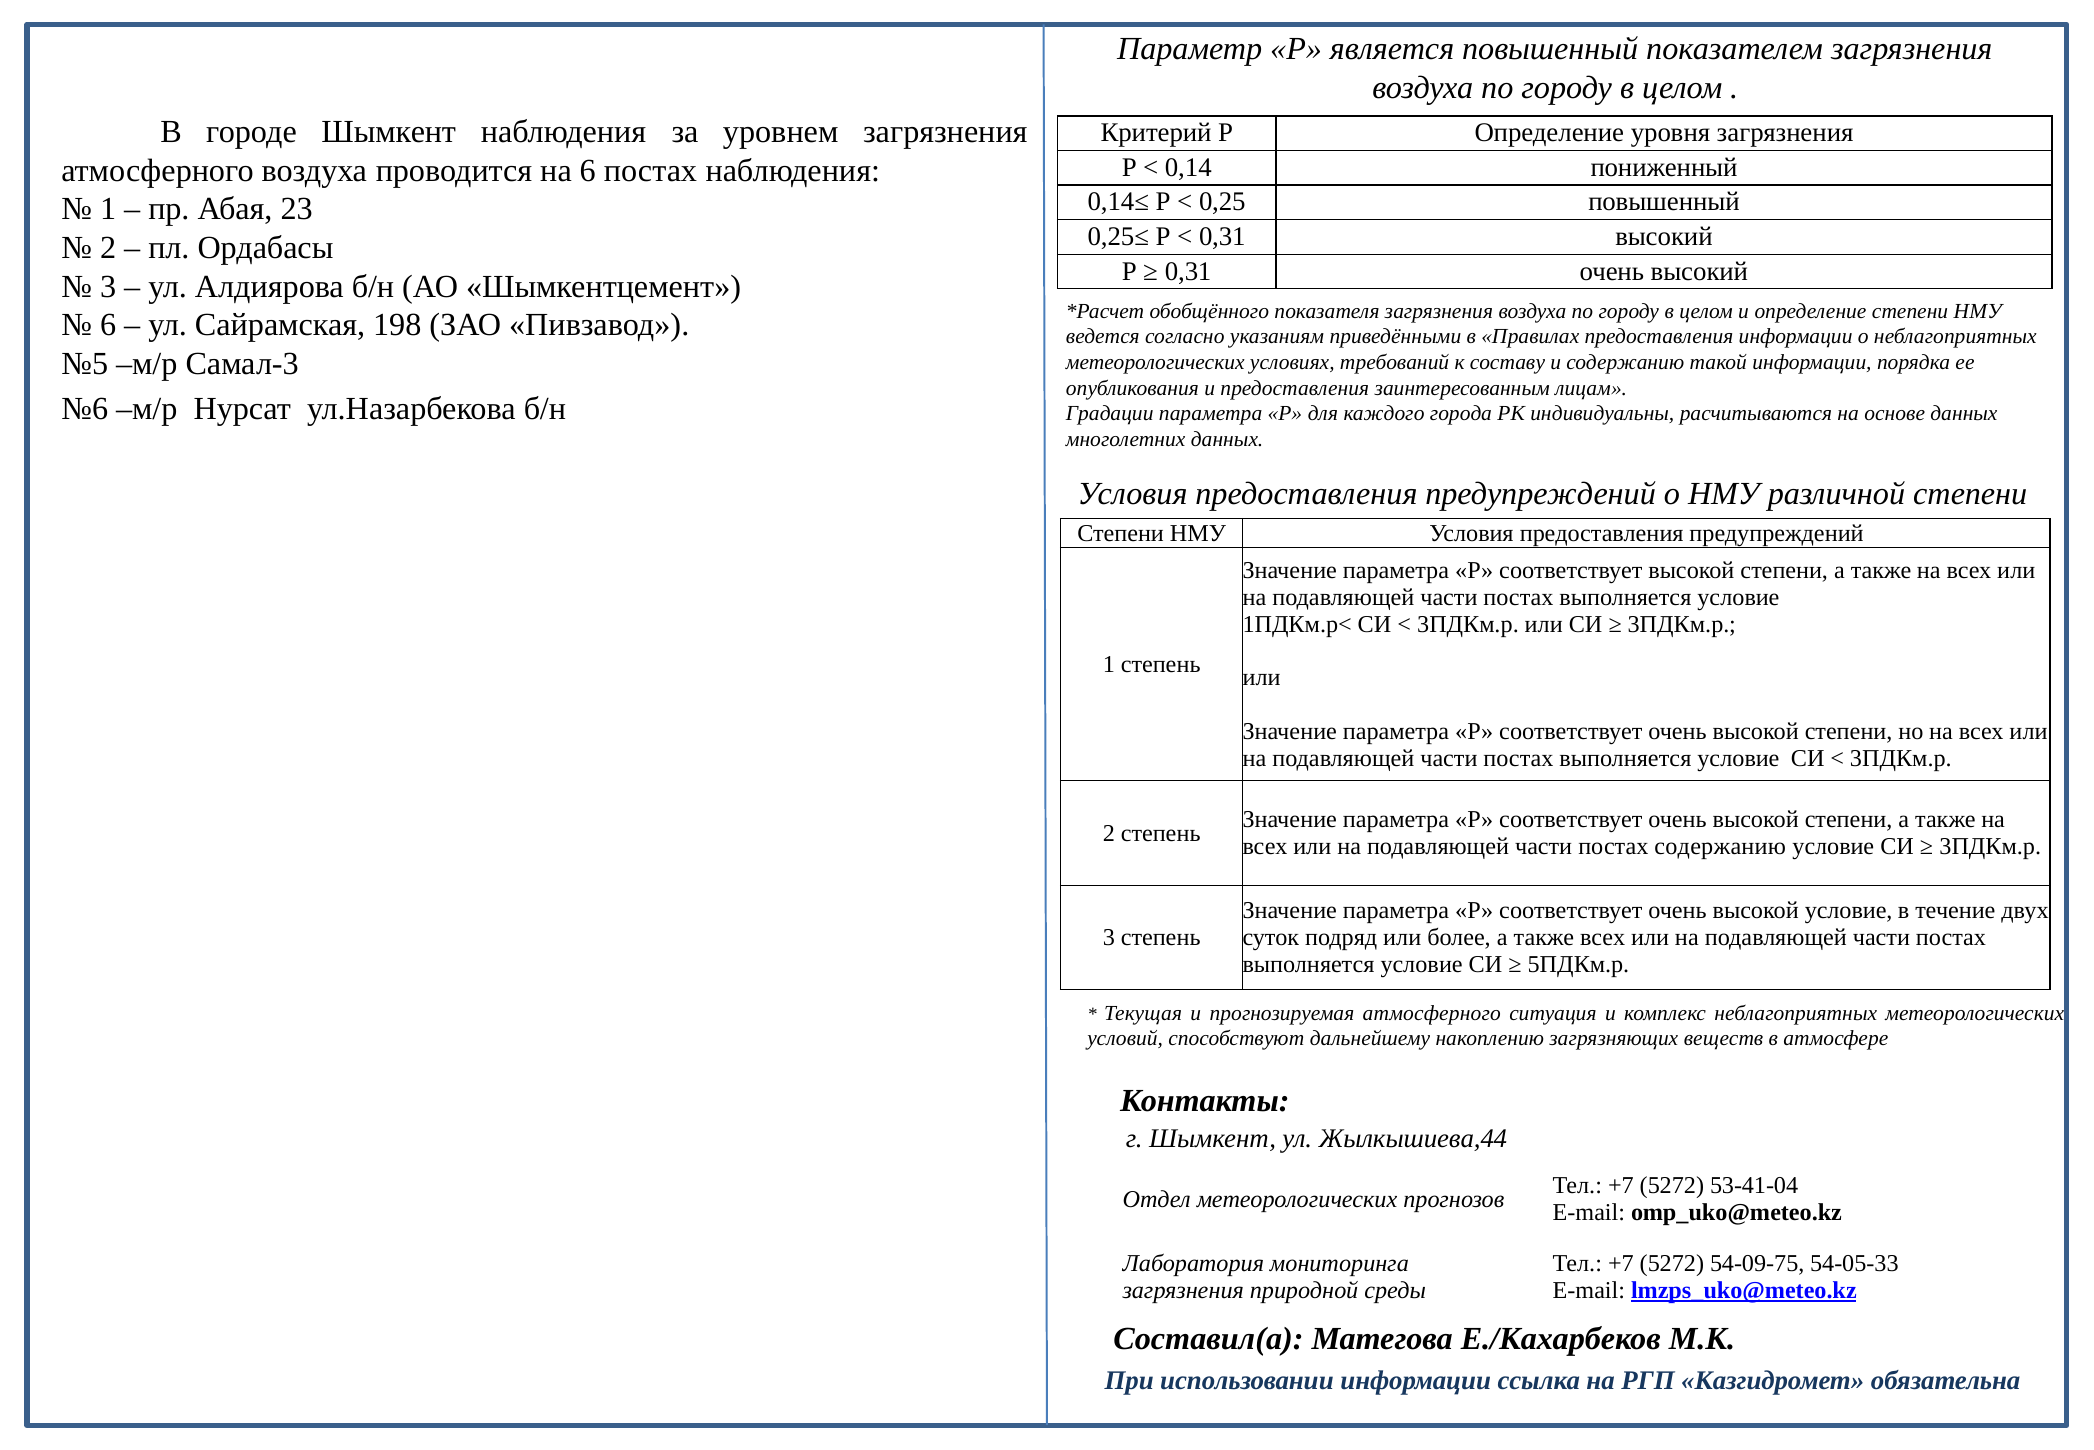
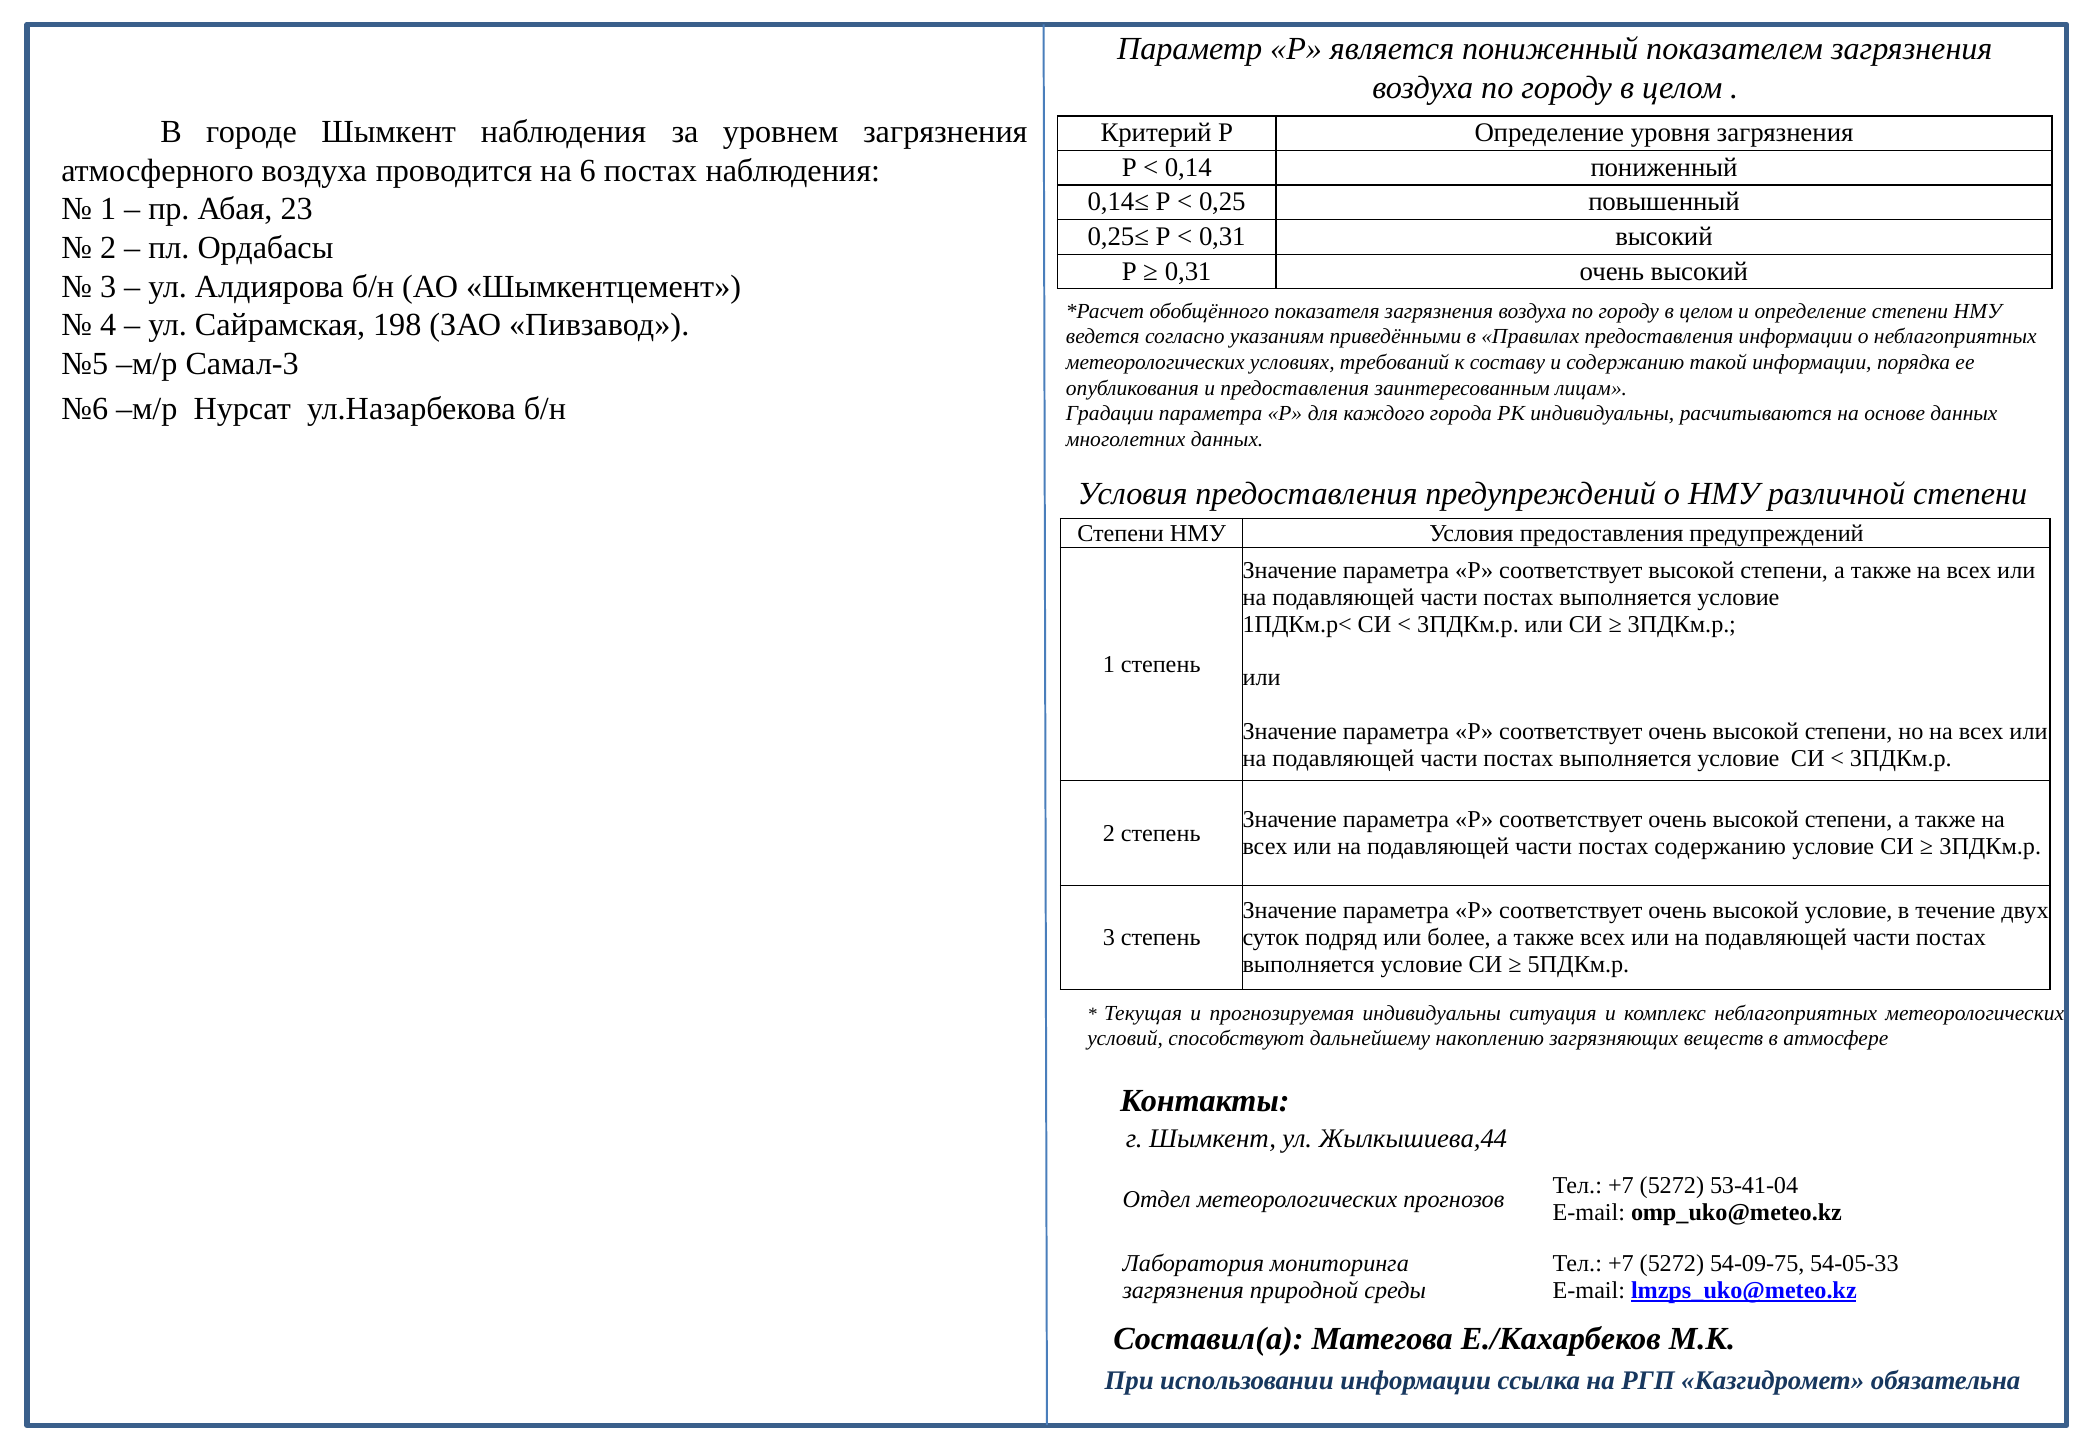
является повышенный: повышенный -> пониженный (1550, 49)
6: 6 -> 4 (108, 325)
прогнозируемая атмосферного: атмосферного -> индивидуальны (1432, 1013)
